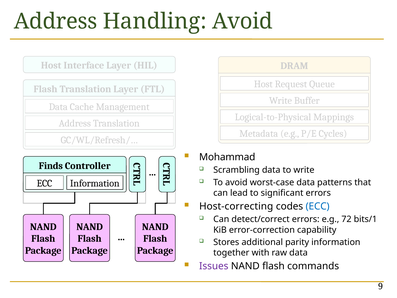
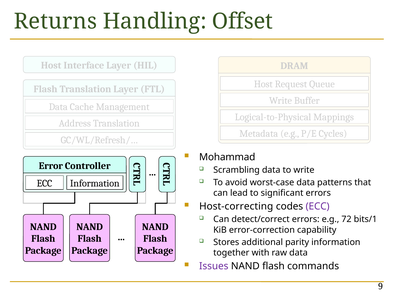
Address: Address -> Returns (55, 21)
Handling Avoid: Avoid -> Offset (242, 21)
Finds: Finds -> Error (51, 166)
ECC colour: blue -> purple (318, 206)
